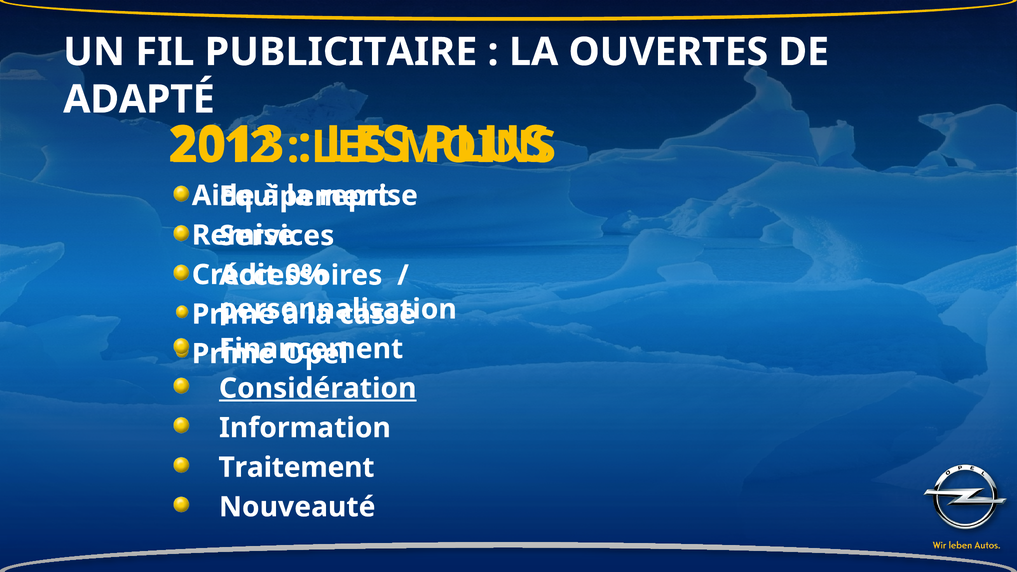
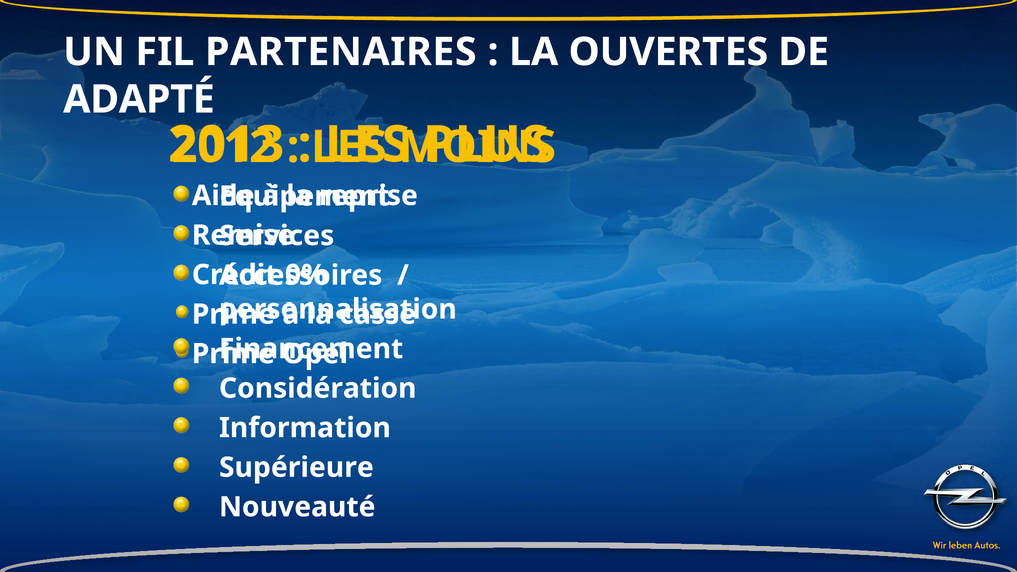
PUBLICITAIRE: PUBLICITAIRE -> PARTENAIRES (341, 52)
Considération underline: present -> none (318, 388)
Traitement: Traitement -> Supérieure (296, 468)
